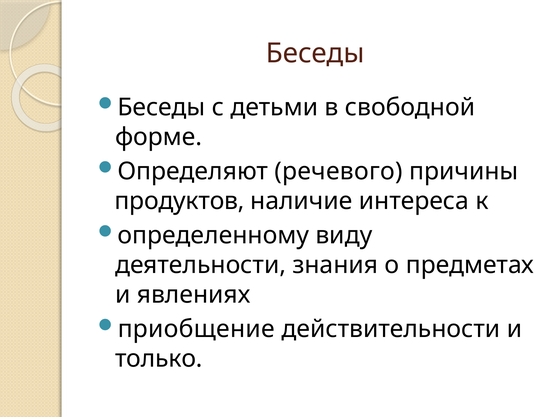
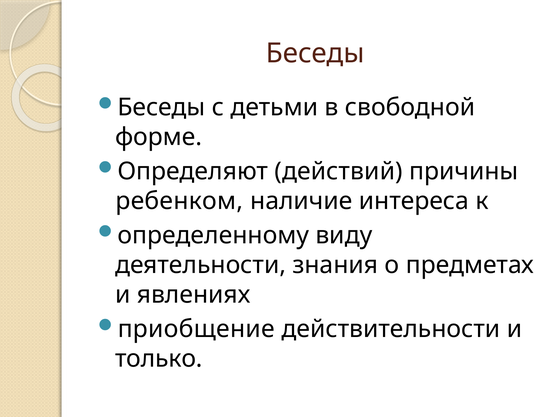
речевого: речевого -> действий (339, 171)
продуктов: продуктов -> ребенком (179, 201)
